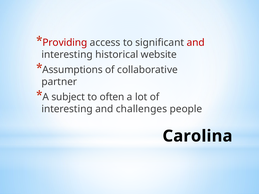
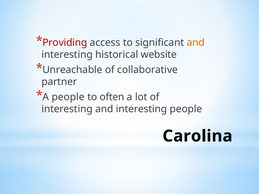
and colour: red -> orange (196, 43)
Assumptions: Assumptions -> Unreachable (72, 70)
A subject: subject -> people (68, 97)
interesting and challenges: challenges -> interesting (142, 109)
